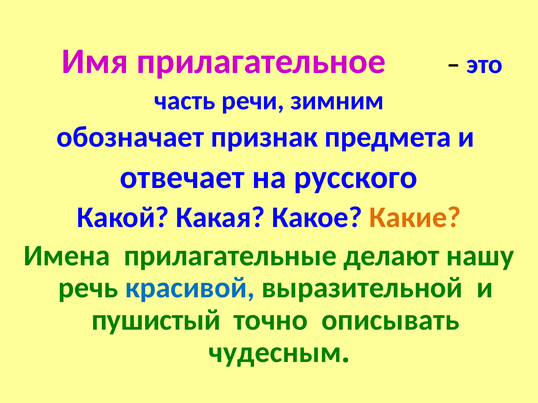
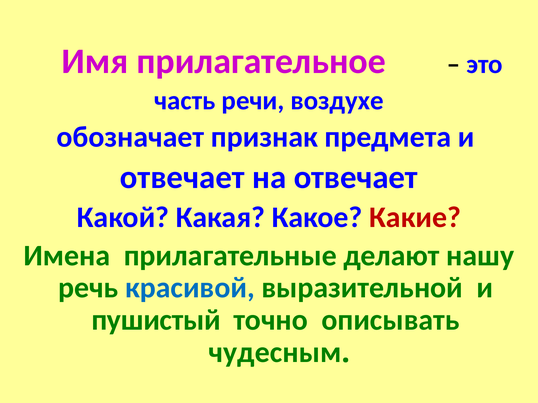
зимним: зимним -> воздухе (337, 101)
на русского: русского -> отвечает (356, 178)
Какие colour: orange -> red (415, 218)
